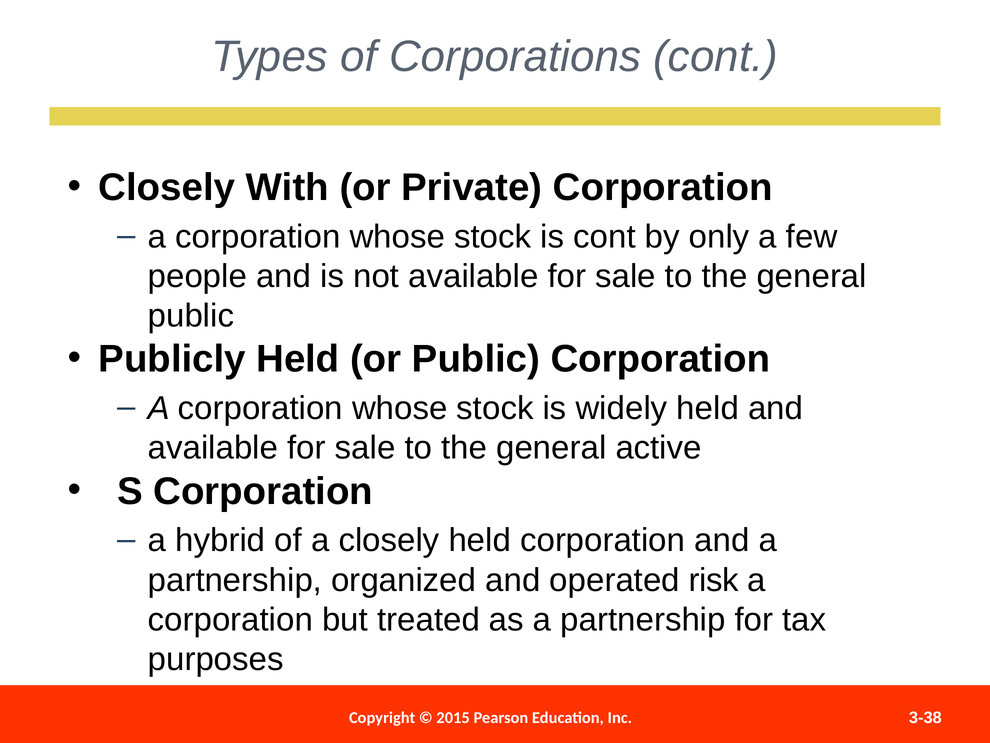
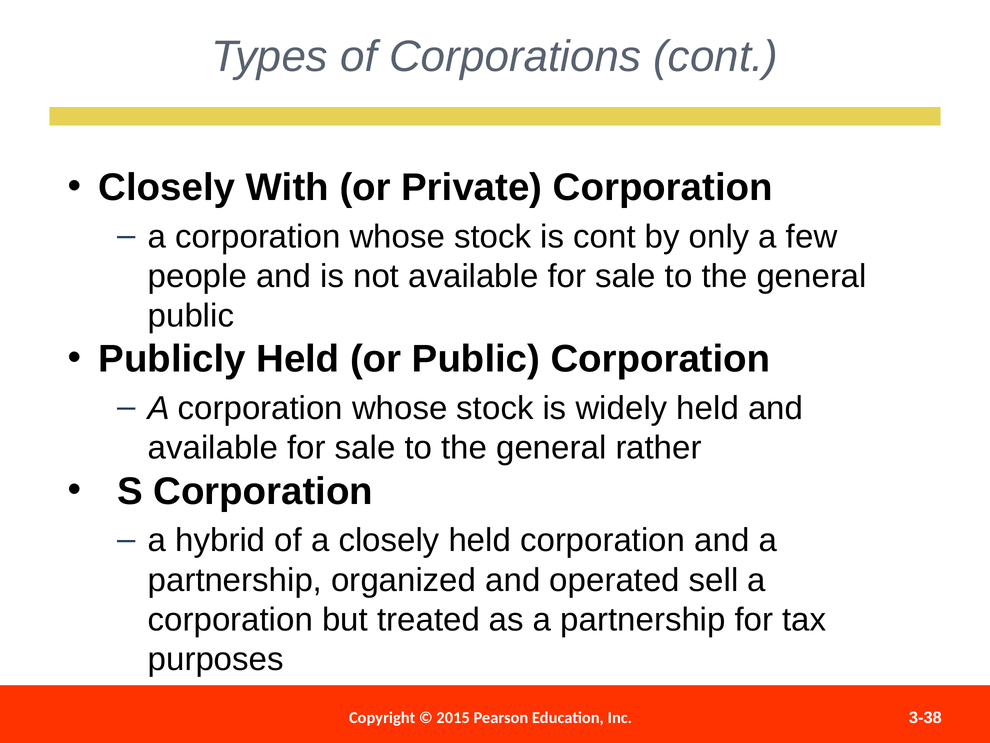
active: active -> rather (659, 448)
risk: risk -> sell (714, 580)
